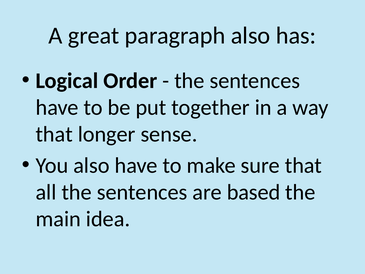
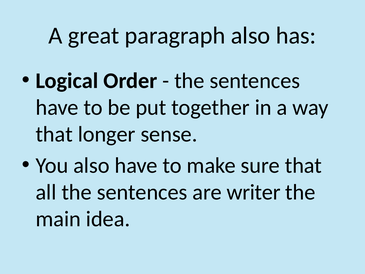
based: based -> writer (254, 192)
